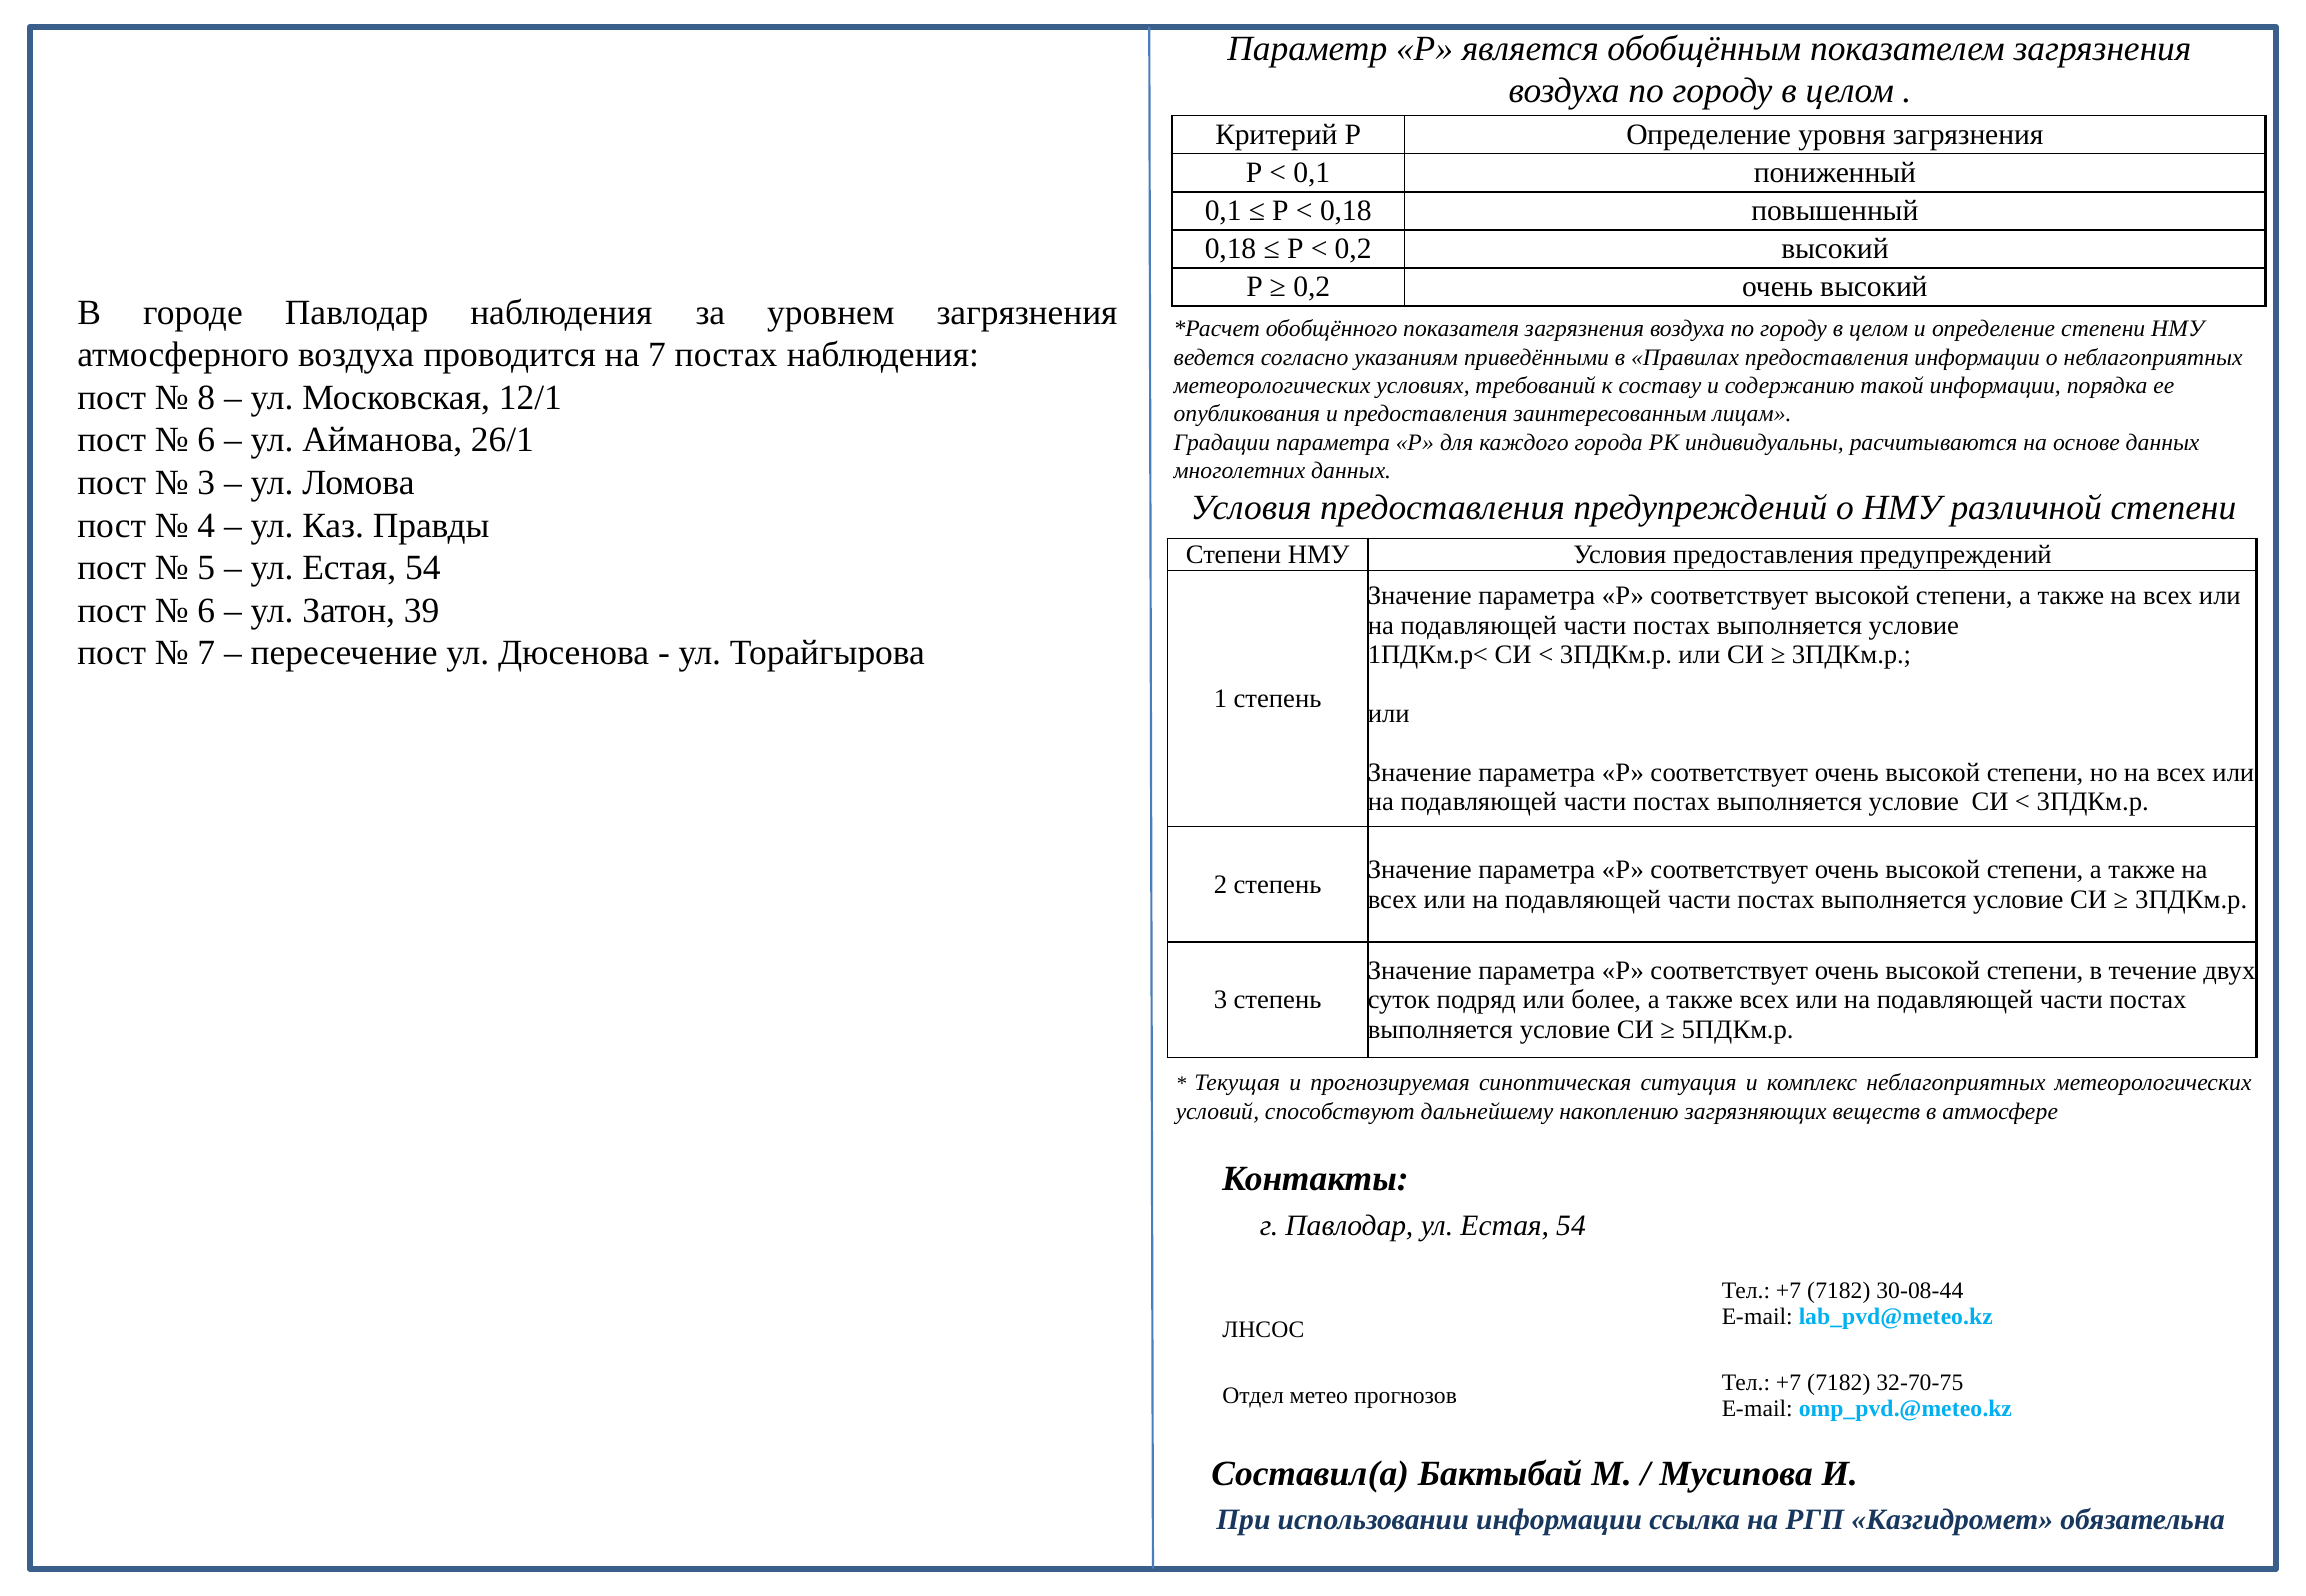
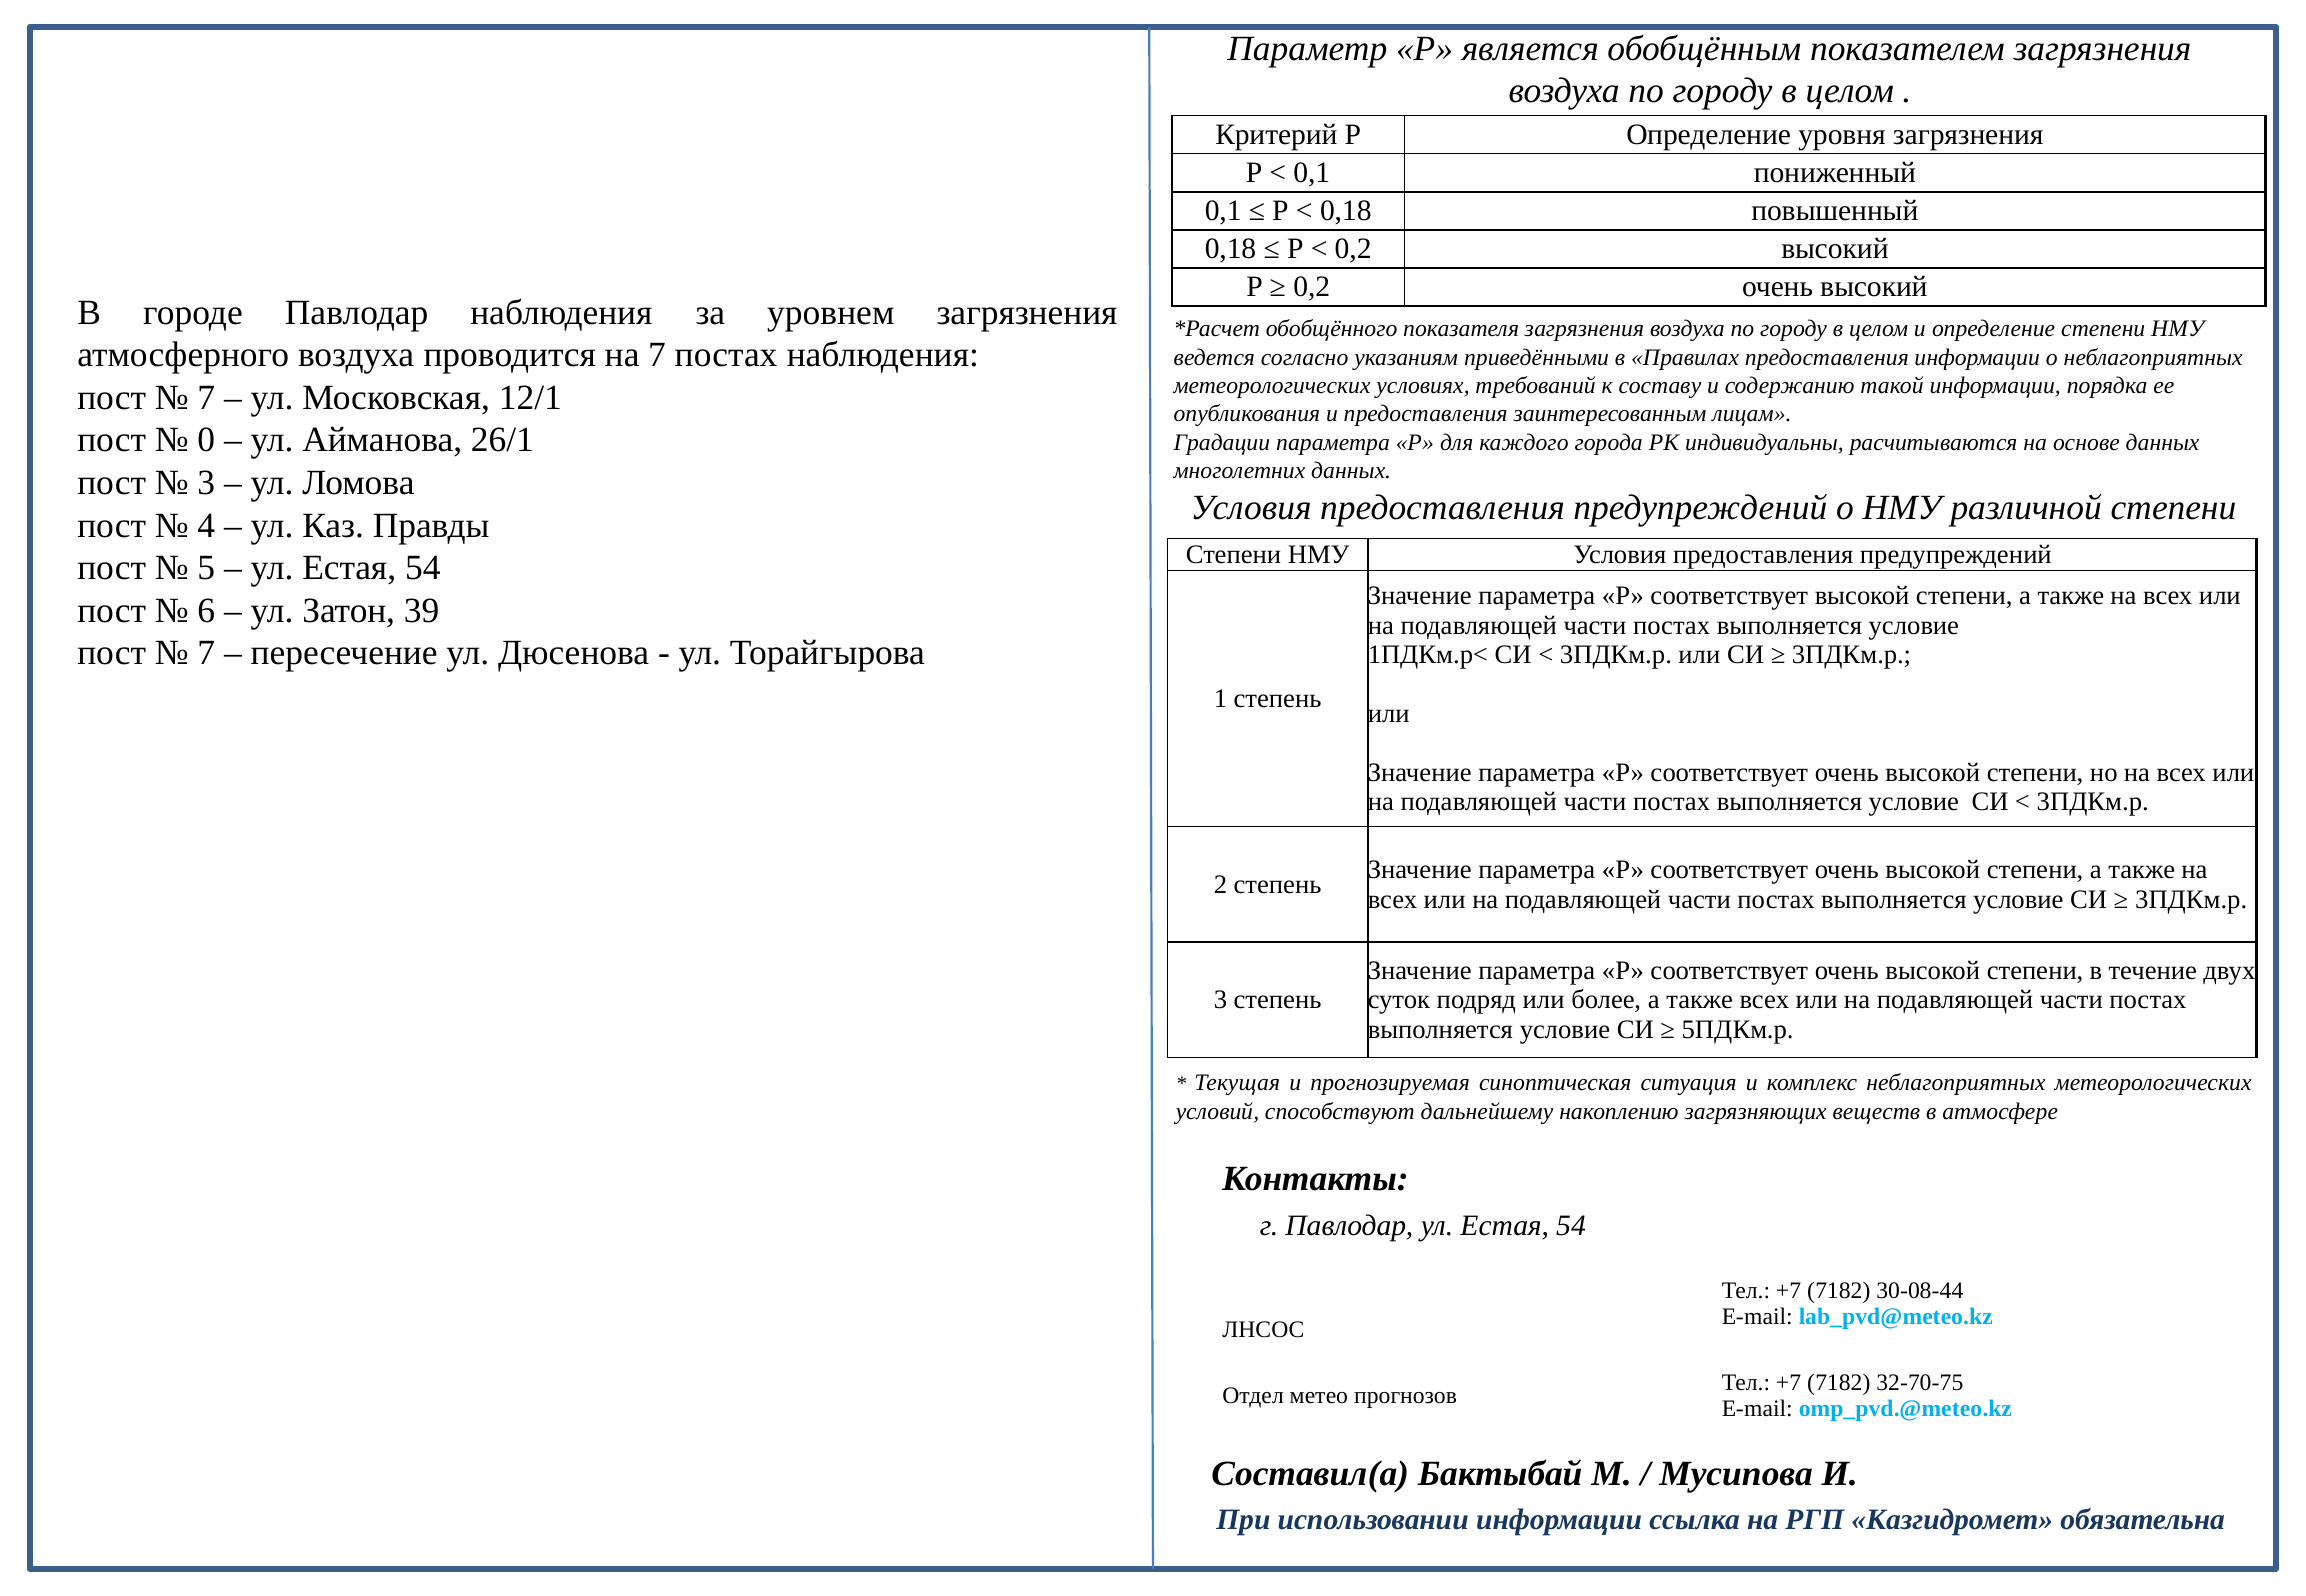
8: 8 -> 7 (206, 398)
6: 6 -> 0 (206, 440)
